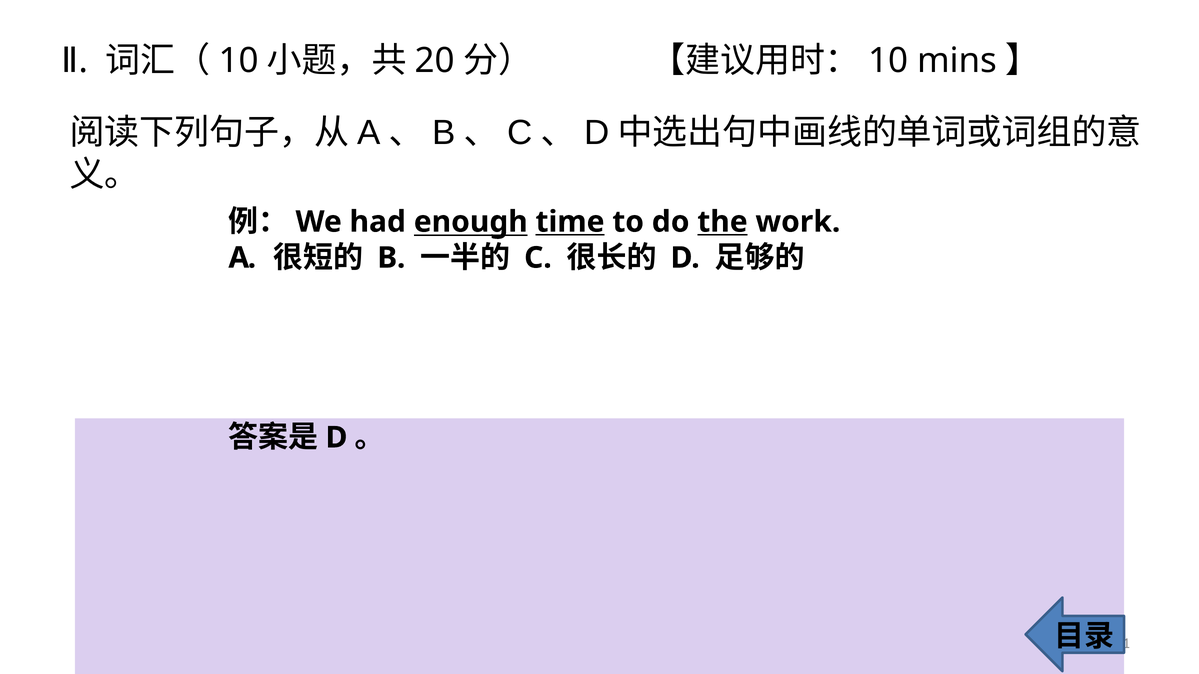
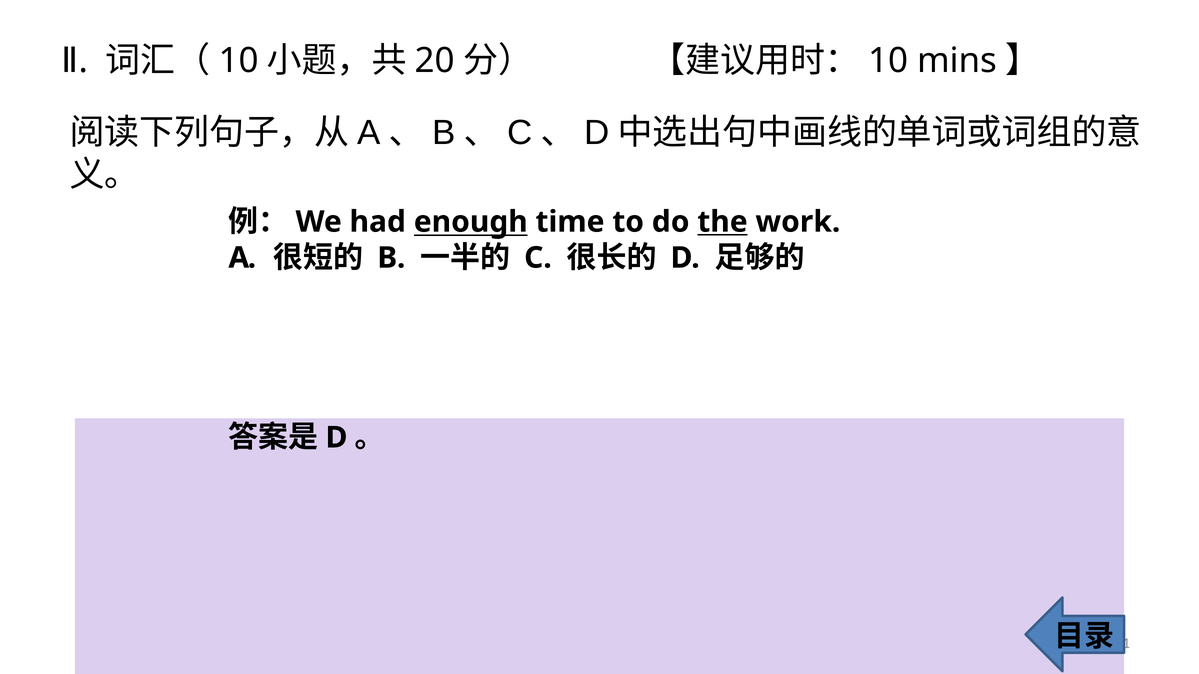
time underline: present -> none (570, 222)
